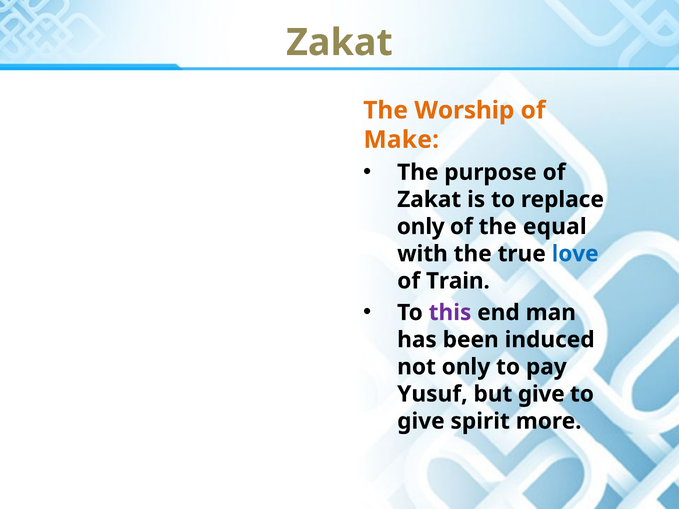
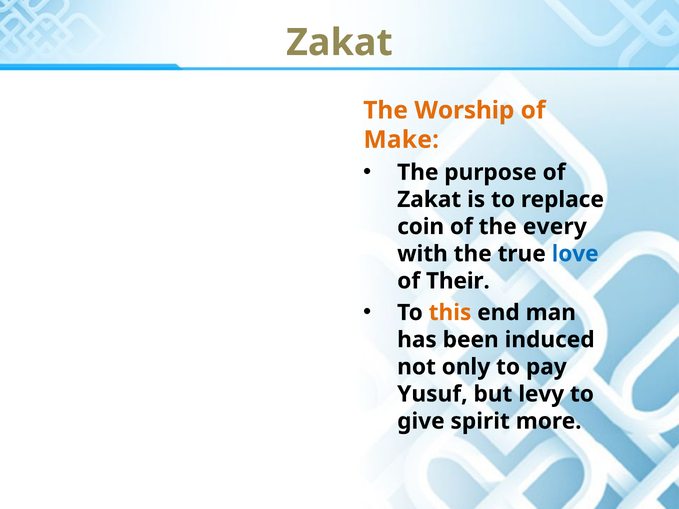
only: only -> coin (421, 227)
equal: equal -> every (555, 227)
Train: Train -> Their (458, 281)
this colour: purple -> orange (450, 313)
but give: give -> levy (541, 394)
